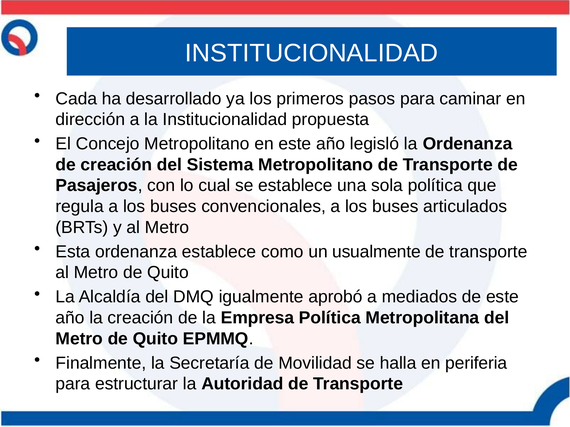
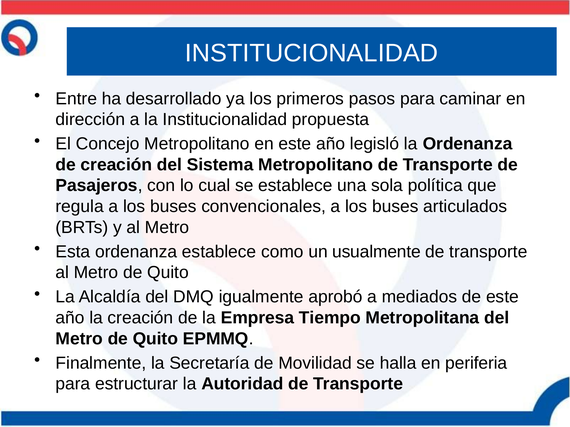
Cada: Cada -> Entre (76, 99)
Empresa Política: Política -> Tiempo (330, 318)
